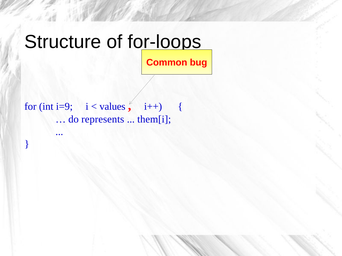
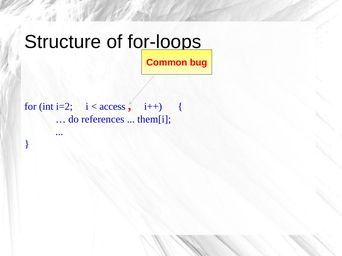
i=9: i=9 -> i=2 (64, 107)
values: values -> access (112, 107)
represents: represents -> references (103, 119)
